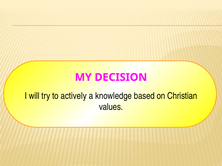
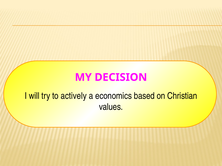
knowledge: knowledge -> economics (114, 96)
